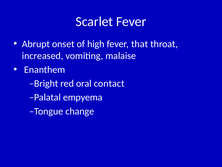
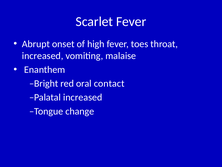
that: that -> toes (140, 44)
Palatal empyema: empyema -> increased (83, 97)
